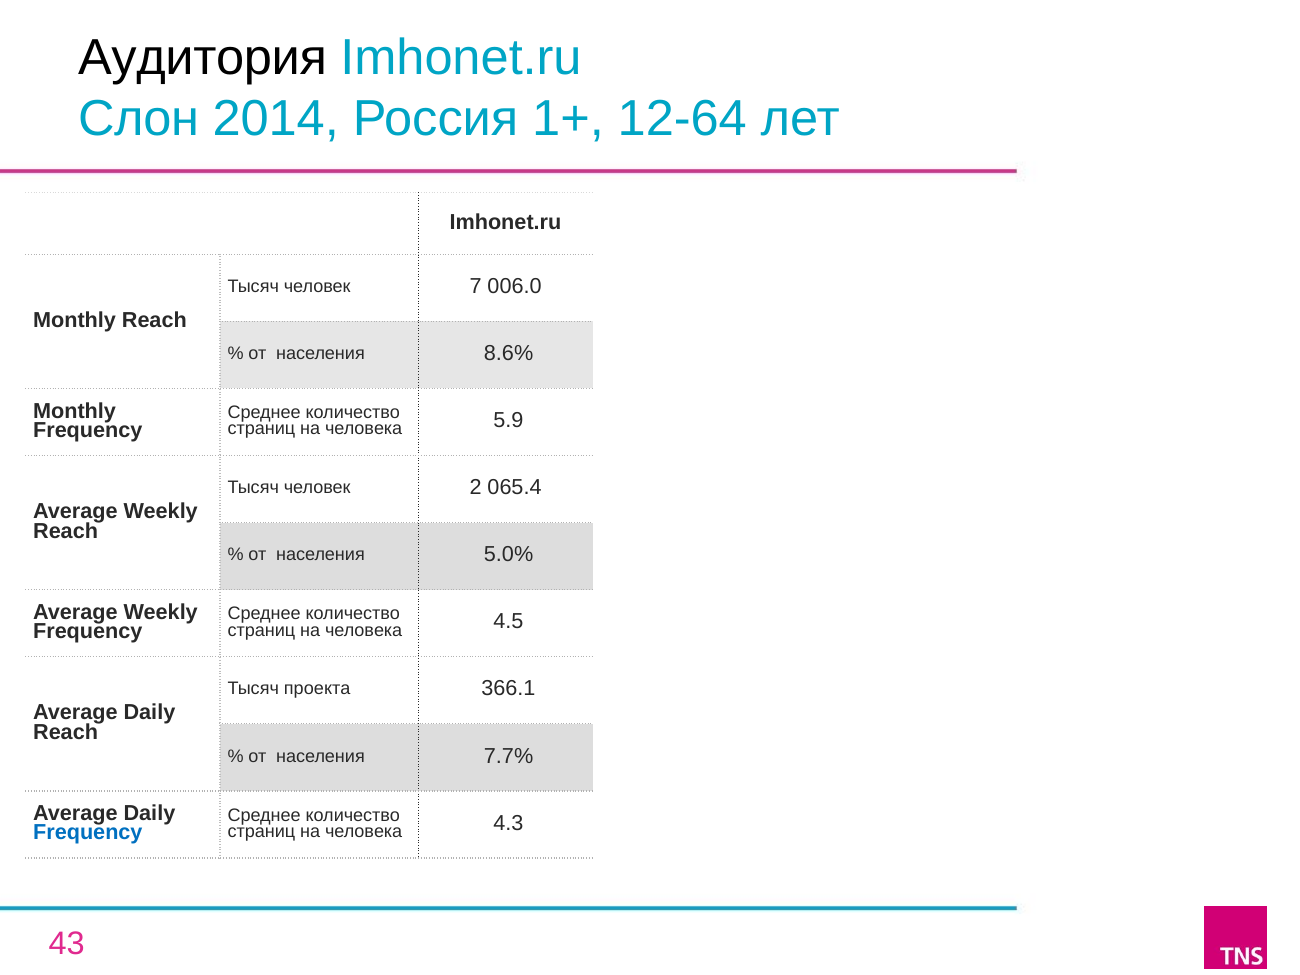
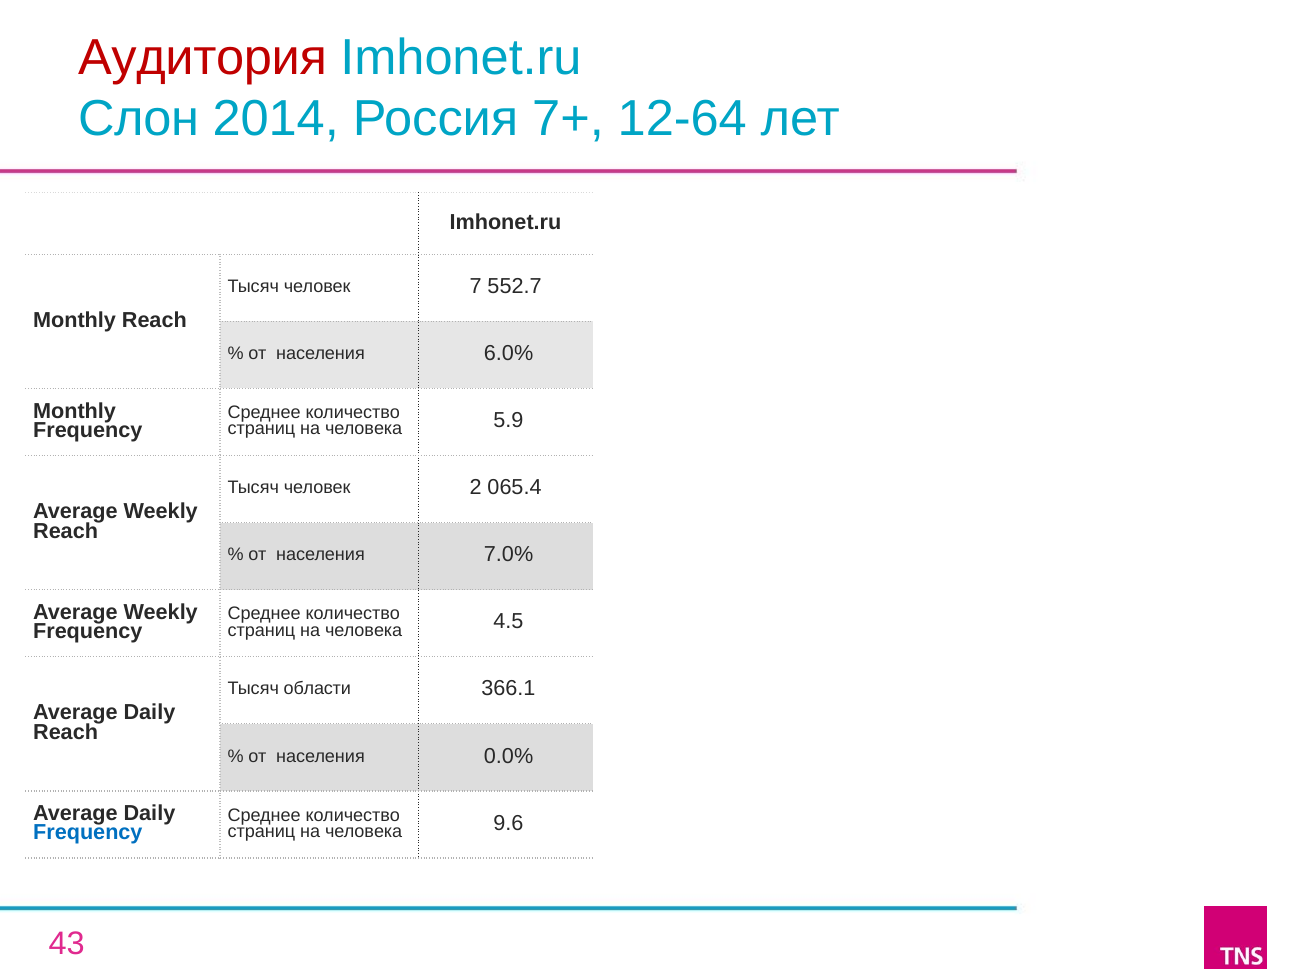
Аудитория colour: black -> red (202, 58)
1+: 1+ -> 7+ (568, 118)
006.0: 006.0 -> 552.7 (515, 287)
8.6%: 8.6% -> 6.0% (509, 354)
5.0%: 5.0% -> 7.0% (509, 555)
проекта: проекта -> области (317, 689)
7.7%: 7.7% -> 0.0% (509, 756)
4.3: 4.3 -> 9.6 (508, 823)
